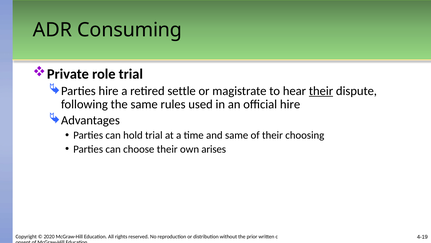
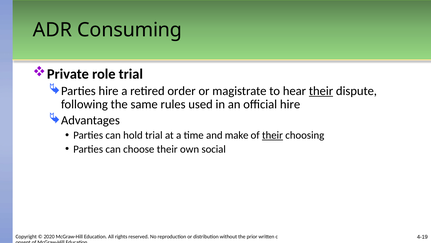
settle: settle -> order (182, 91)
and same: same -> make (237, 135)
their underline: none -> present (272, 135)
arises: arises -> social (214, 149)
